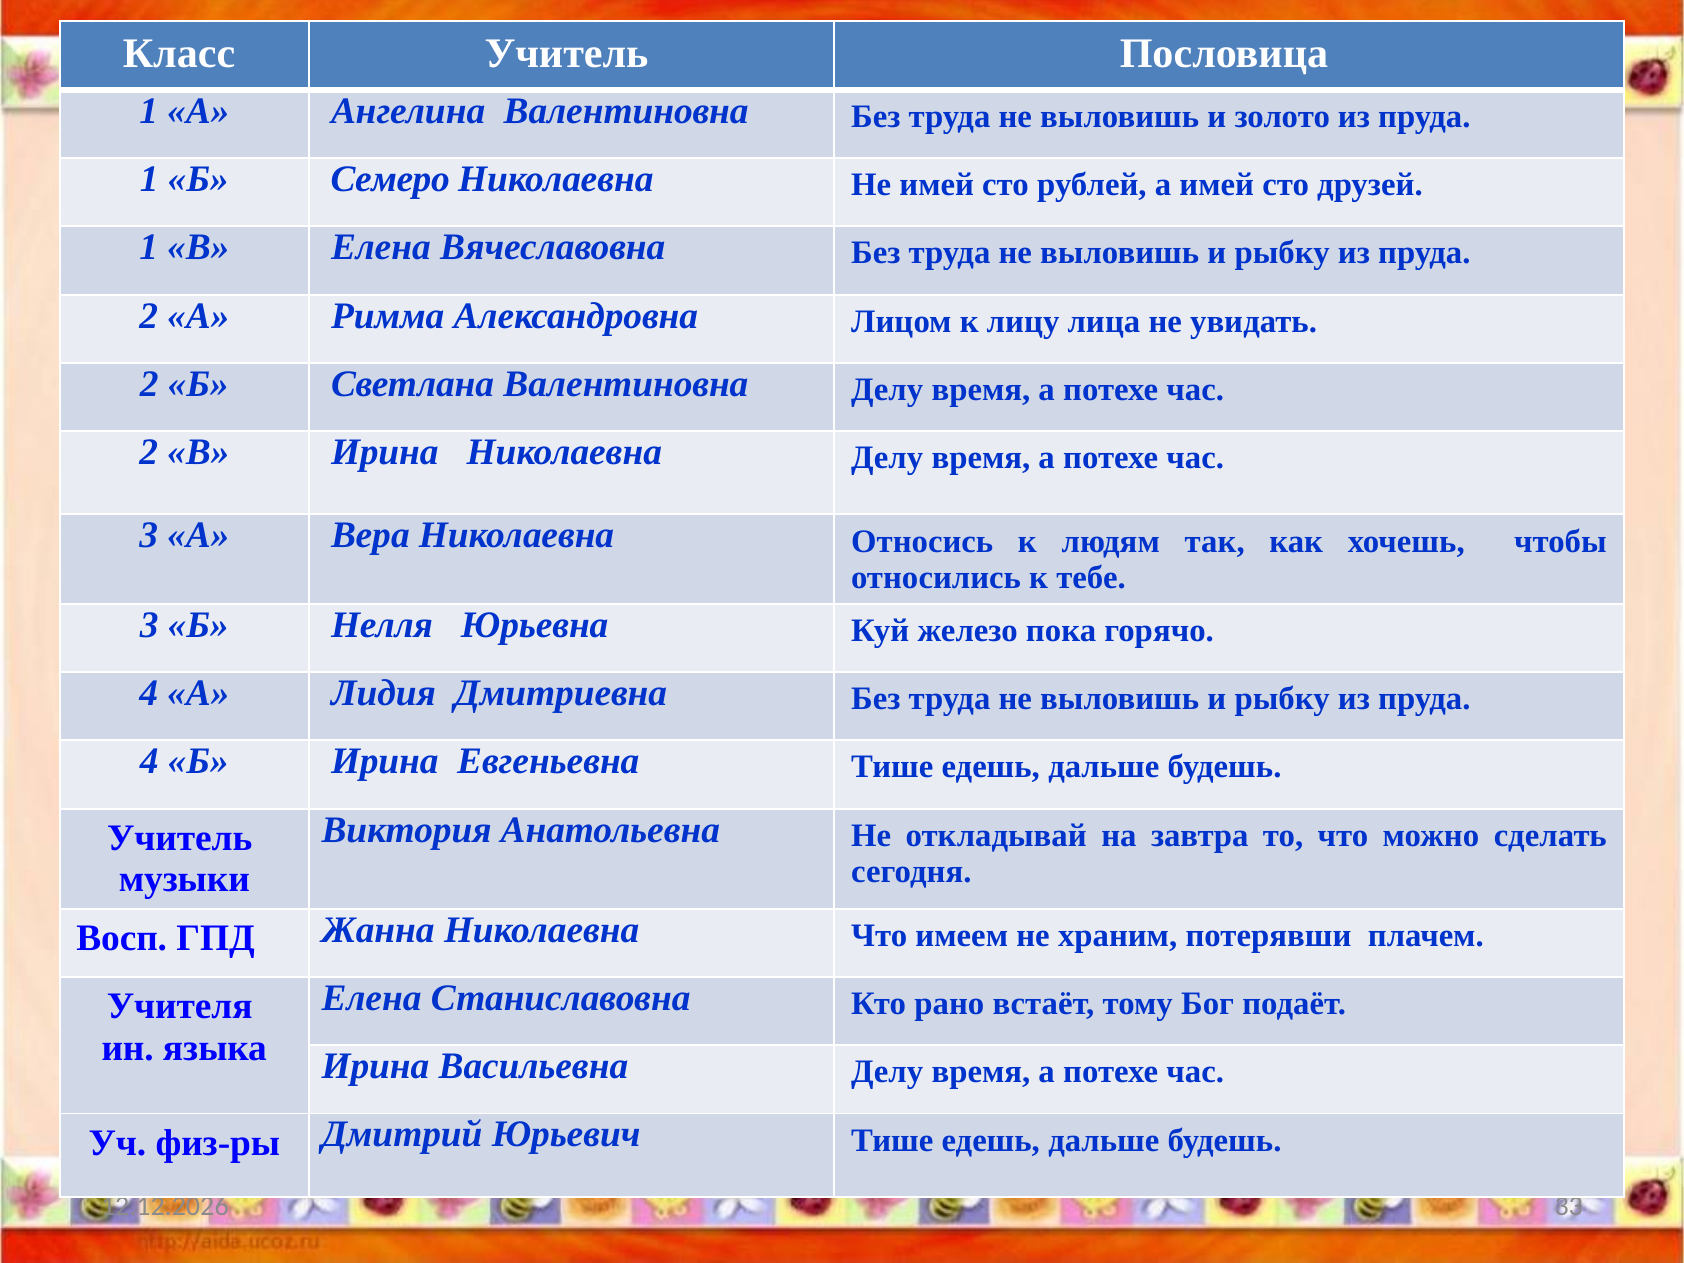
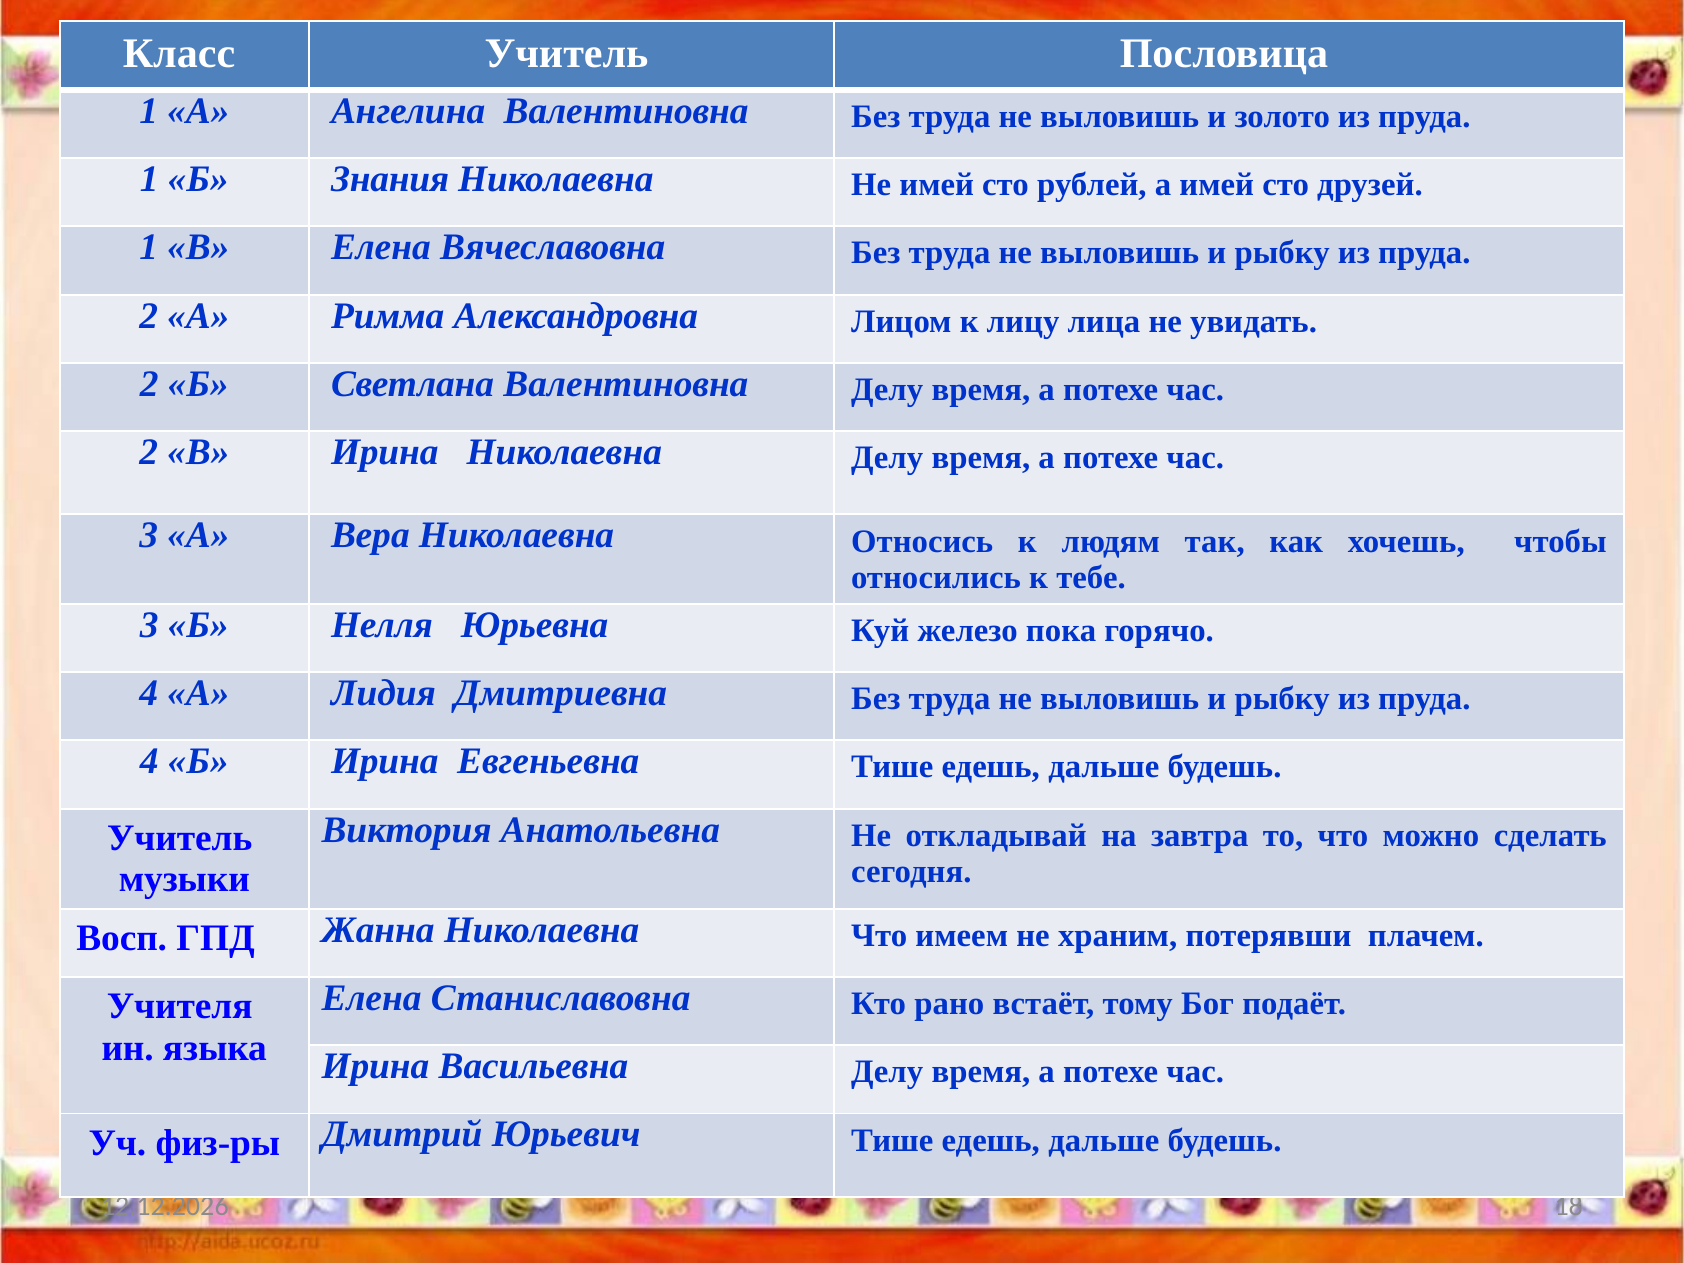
Семеро: Семеро -> Знания (390, 179)
33: 33 -> 18 (1569, 1206)
